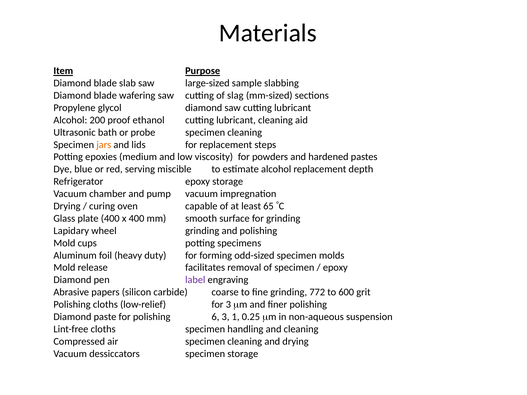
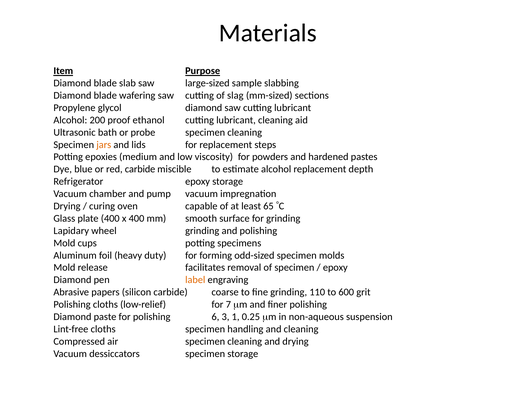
red serving: serving -> carbide (140, 169)
label colour: purple -> orange (195, 280)
772: 772 -> 110 (317, 292)
for 3: 3 -> 7 (228, 305)
